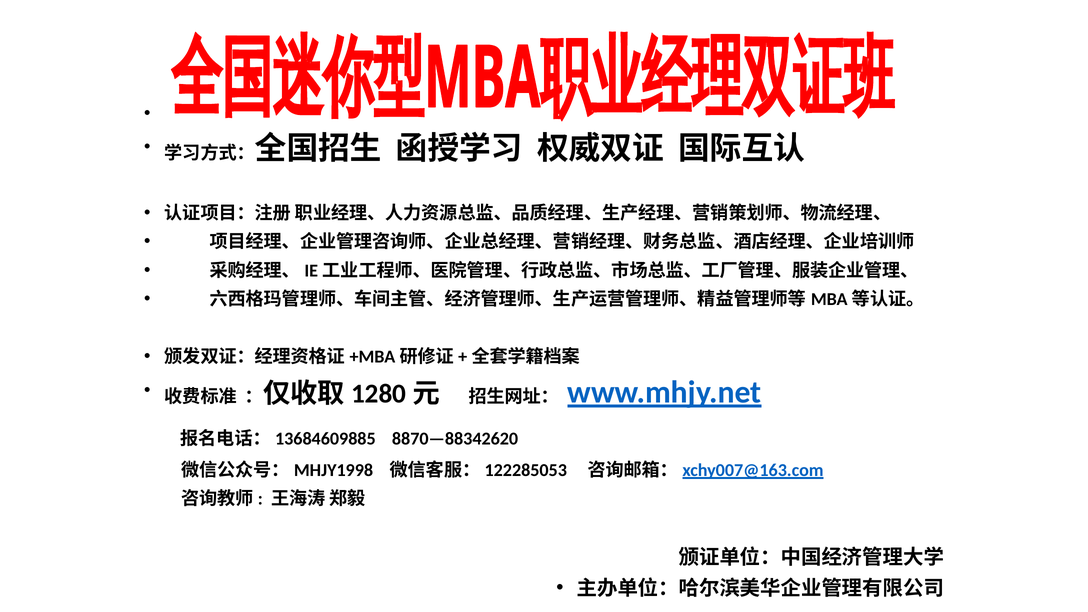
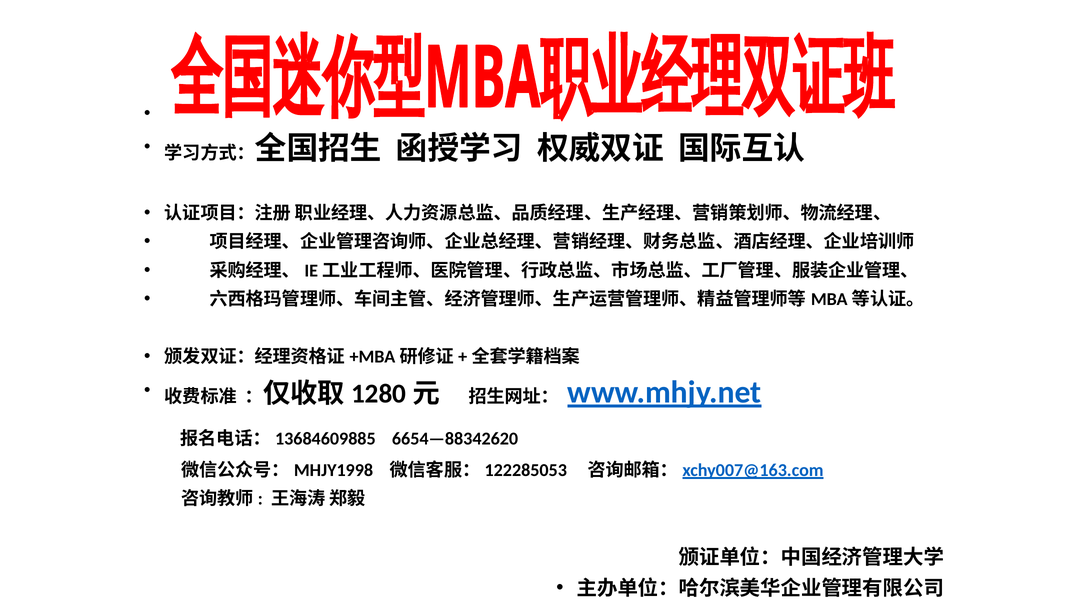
8870—88342620: 8870—88342620 -> 6654—88342620 (455, 439)
